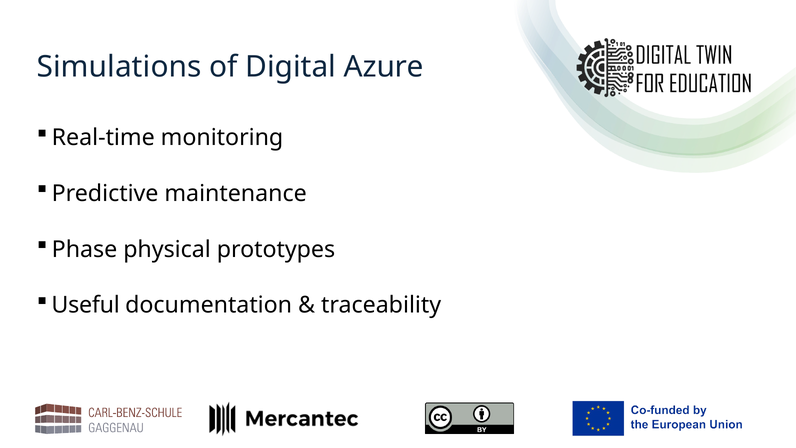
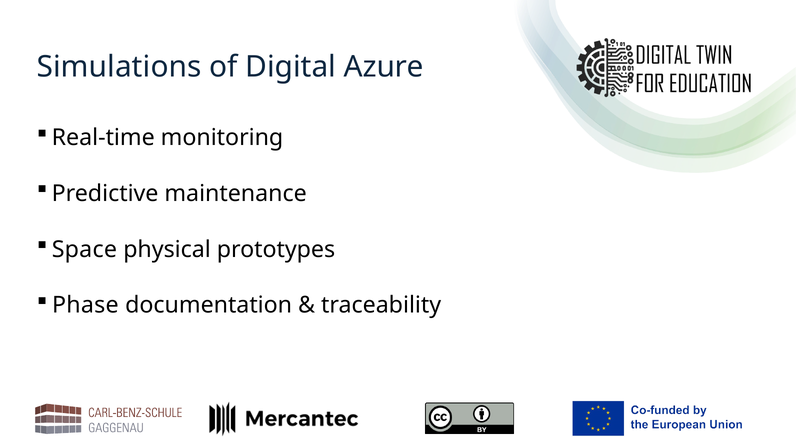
Phase: Phase -> Space (84, 249)
Useful: Useful -> Phase (85, 305)
